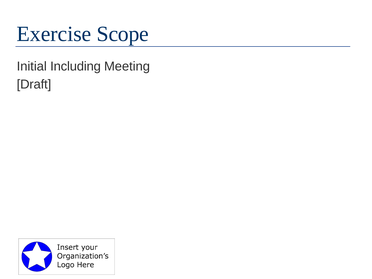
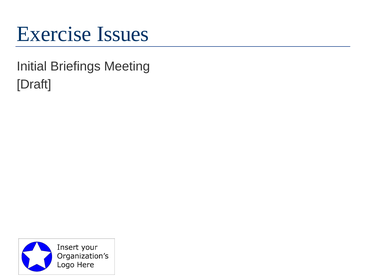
Scope: Scope -> Issues (123, 34)
Including: Including -> Briefings (75, 66)
